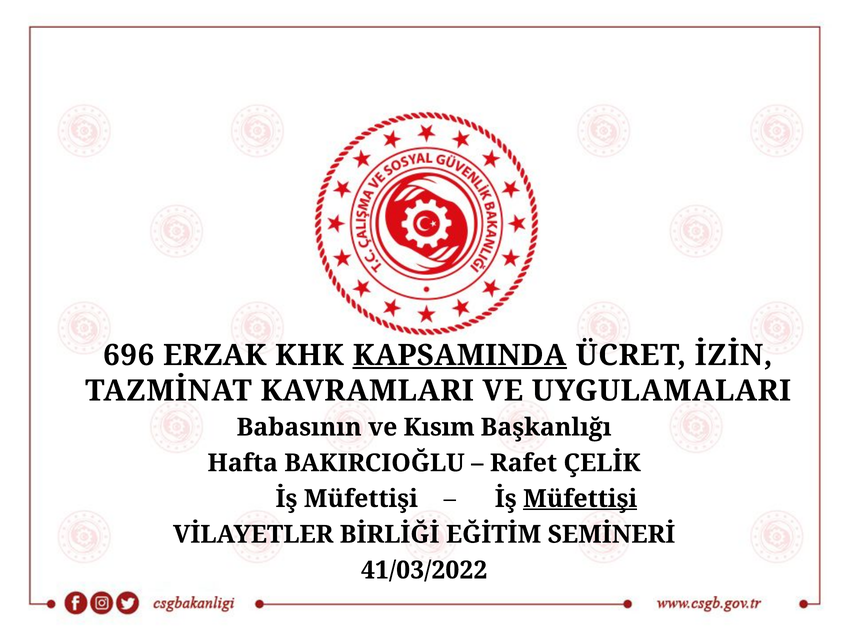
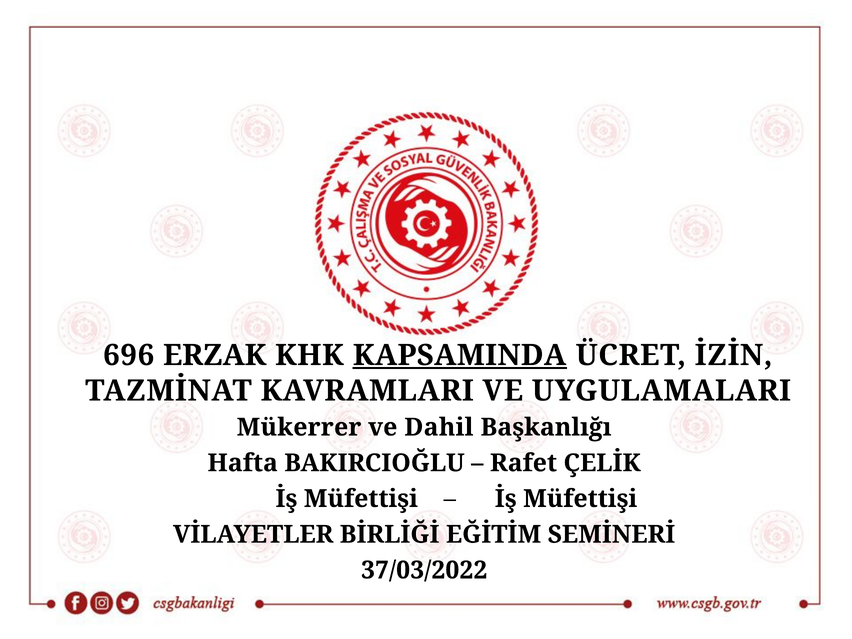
Babasının: Babasının -> Mükerrer (299, 427)
Kısım: Kısım -> Dahil (439, 427)
Müfettişi underline: present -> none (580, 499)
41/03/2022: 41/03/2022 -> 37/03/2022 (424, 570)
